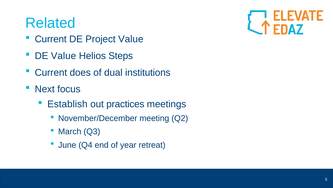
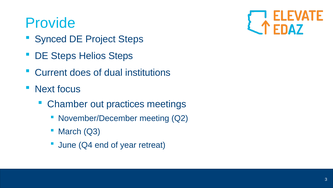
Related: Related -> Provide (50, 23)
Current: Current -> Synced (51, 39)
Project Value: Value -> Steps (131, 39)
DE Value: Value -> Steps (64, 56)
Establish: Establish -> Chamber (67, 104)
